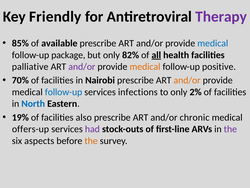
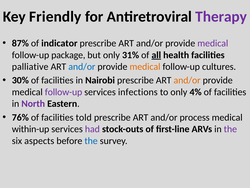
85%: 85% -> 87% (20, 43)
available: available -> indicator (59, 43)
medical colour: blue -> purple (213, 43)
82%: 82% -> 31% (131, 55)
and/or colour: purple -> blue (82, 67)
positive: positive -> cultures (219, 67)
70%: 70% -> 30% (20, 80)
follow-up colour: blue -> purple (64, 92)
2%: 2% -> 4% (196, 92)
North colour: blue -> purple (33, 103)
19%: 19% -> 76% (20, 117)
also: also -> told (84, 117)
chronic: chronic -> process (195, 117)
offers-up: offers-up -> within-up (31, 129)
the colour: orange -> blue (91, 140)
